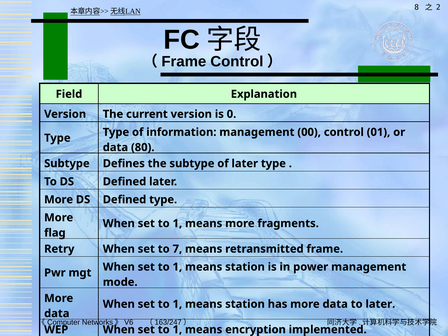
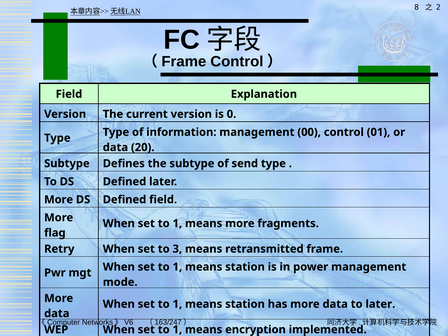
80: 80 -> 20 (143, 147)
of later: later -> send (245, 163)
Defined type: type -> field (163, 200)
7: 7 -> 3 (177, 249)
